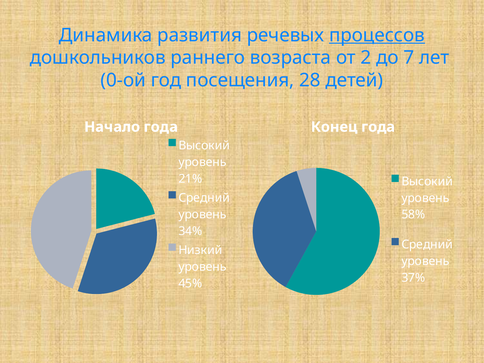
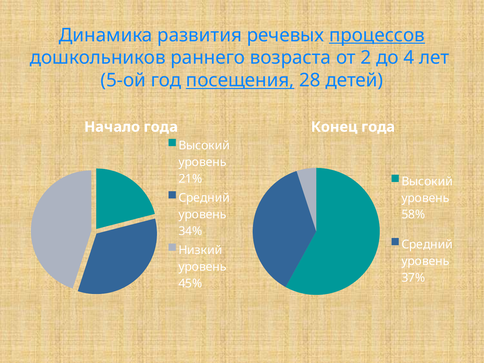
7: 7 -> 4 (409, 58)
0-ой: 0-ой -> 5-ой (123, 80)
посещения underline: none -> present (240, 80)
